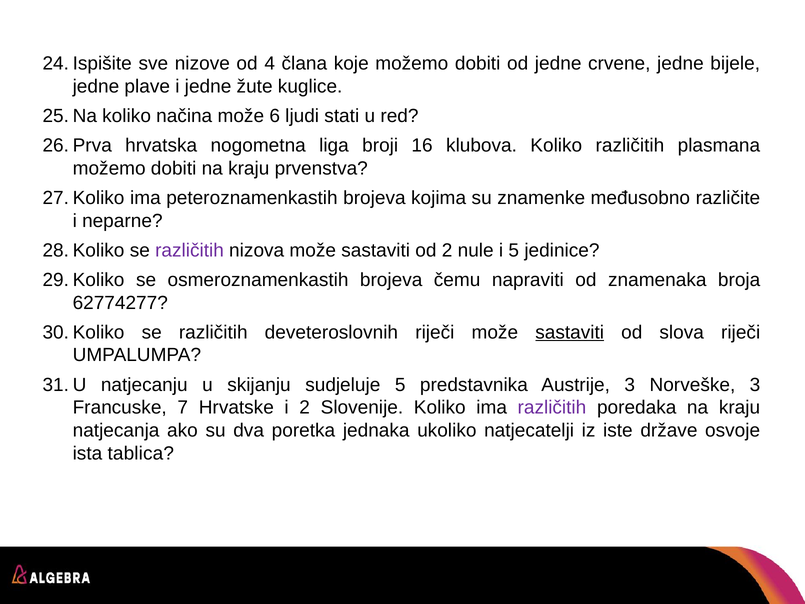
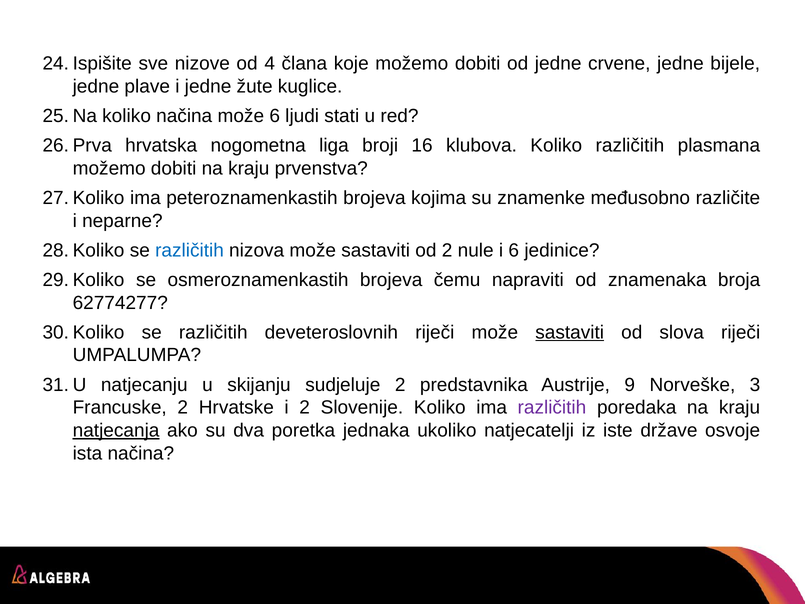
različitih colour: purple -> blue (190, 250)
i 5: 5 -> 6 (514, 250)
sudjeluje 5: 5 -> 2 (400, 385)
Austrije 3: 3 -> 9 (630, 385)
Francuske 7: 7 -> 2 (183, 407)
natjecanja underline: none -> present (116, 430)
ista tablica: tablica -> načina (141, 453)
